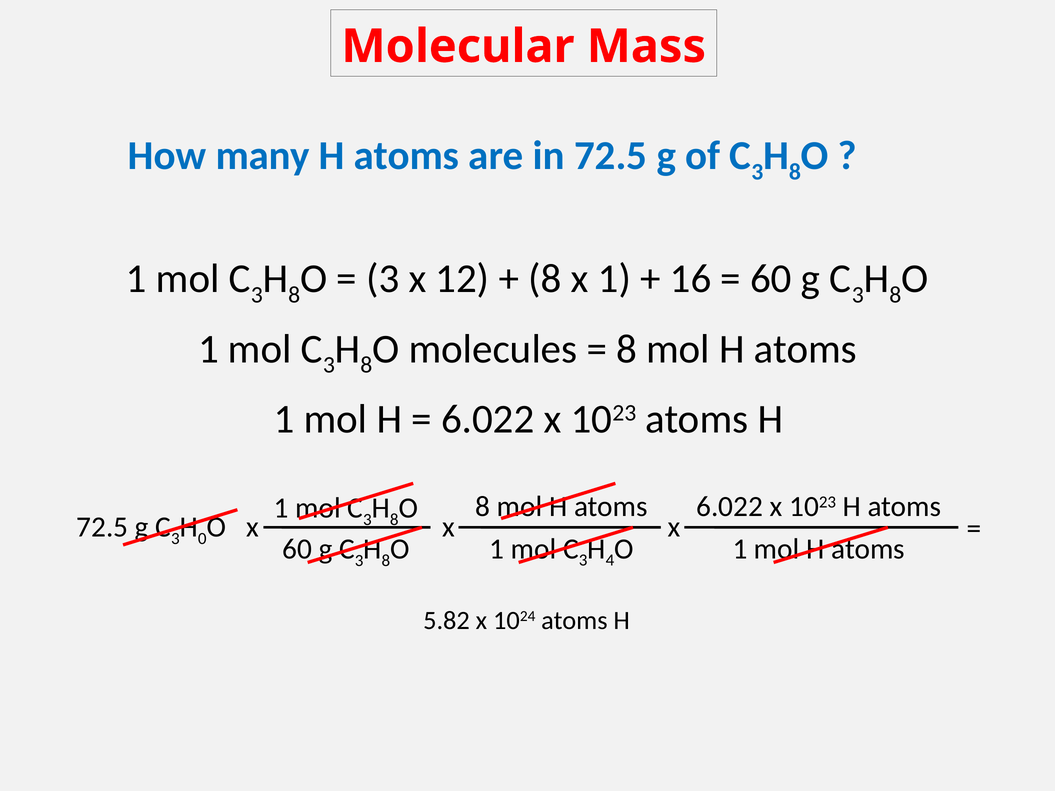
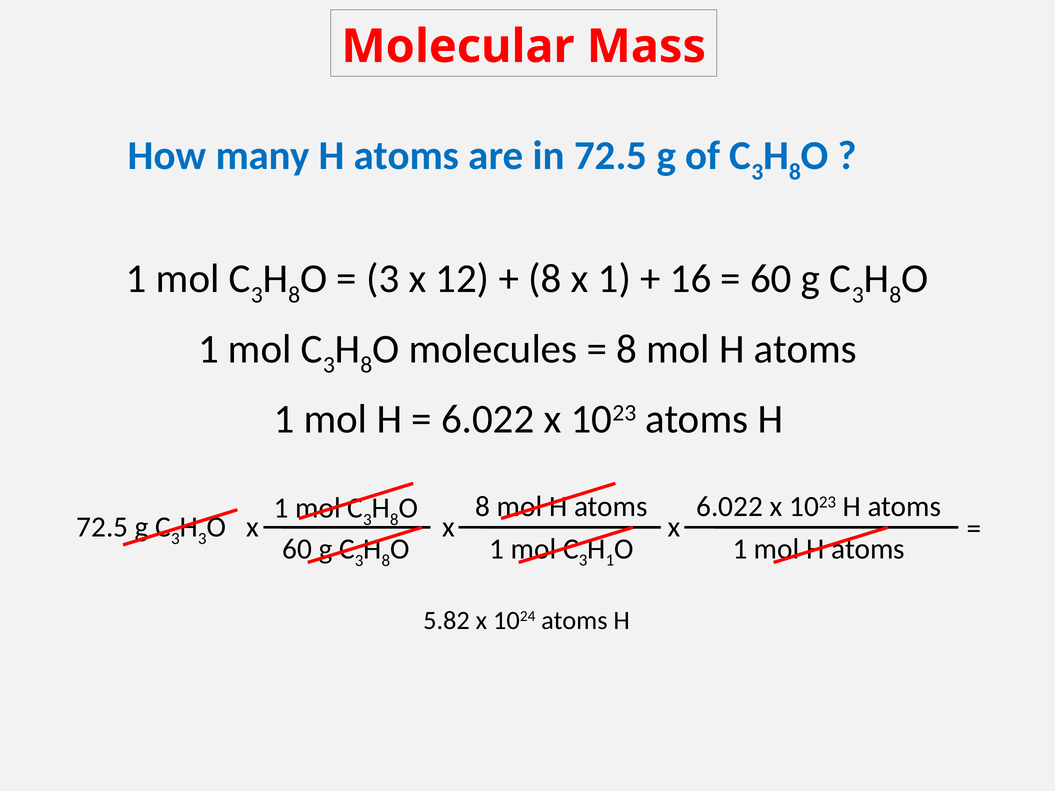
H 0: 0 -> 3 (202, 539)
3 H 4: 4 -> 1 (610, 560)
